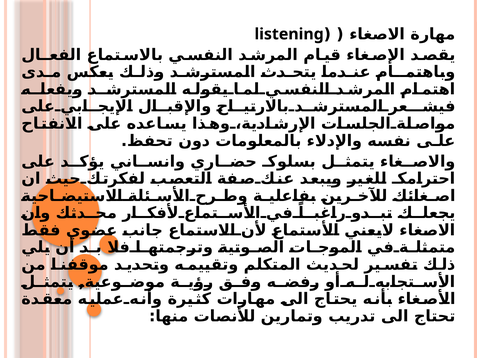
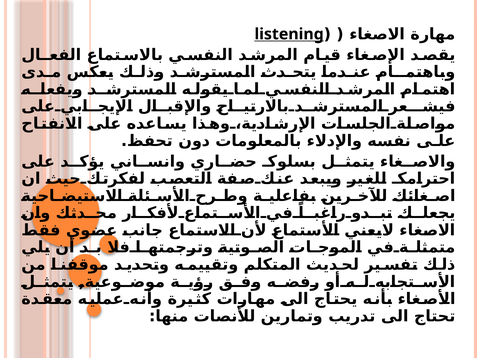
listening underline: none -> present (289, 34)
